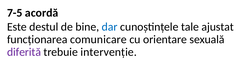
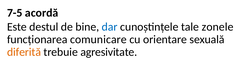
ajustat: ajustat -> zonele (218, 27)
diferită colour: purple -> orange (24, 52)
intervenție: intervenție -> agresivitate (109, 52)
